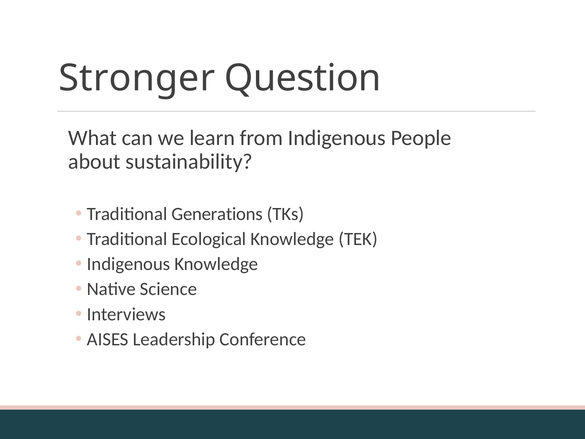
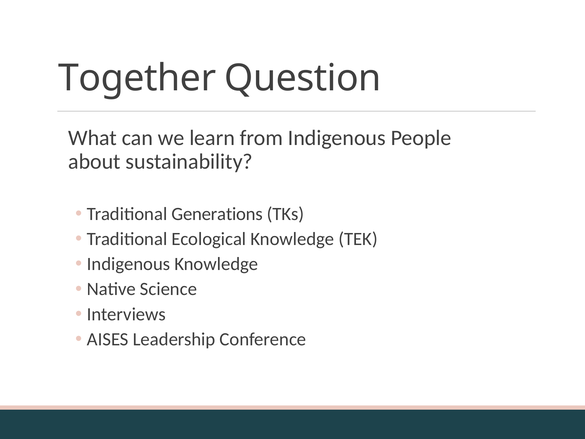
Stronger: Stronger -> Together (137, 78)
